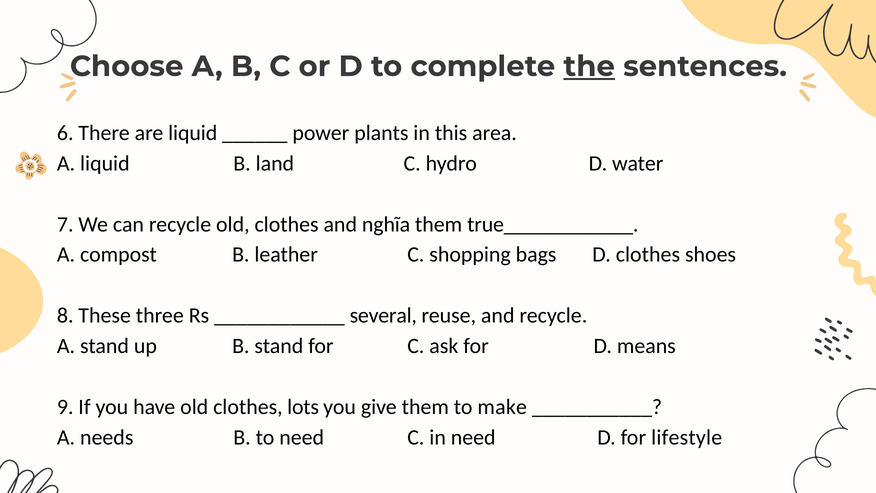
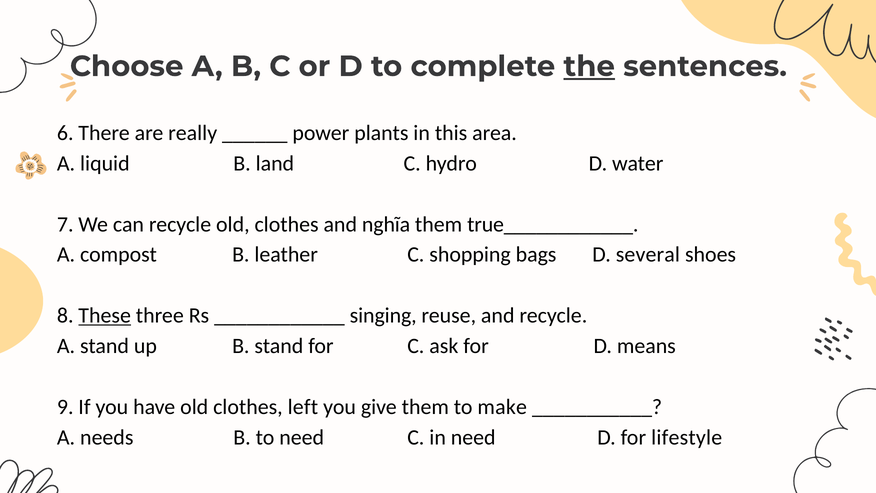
are liquid: liquid -> really (193, 133)
D clothes: clothes -> several (648, 255)
These underline: none -> present (105, 315)
several: several -> singing (383, 315)
lots: lots -> left (303, 407)
